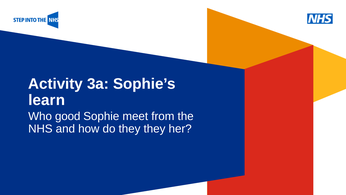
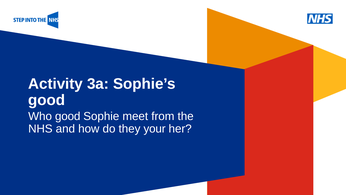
learn: learn -> good (47, 100)
they they: they -> your (155, 129)
